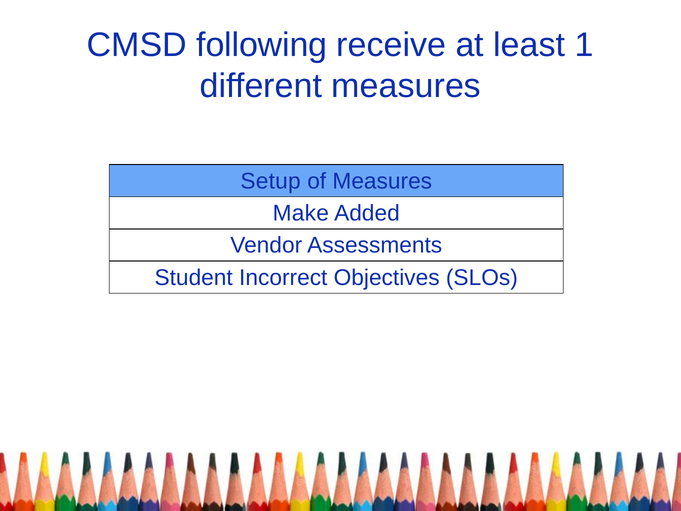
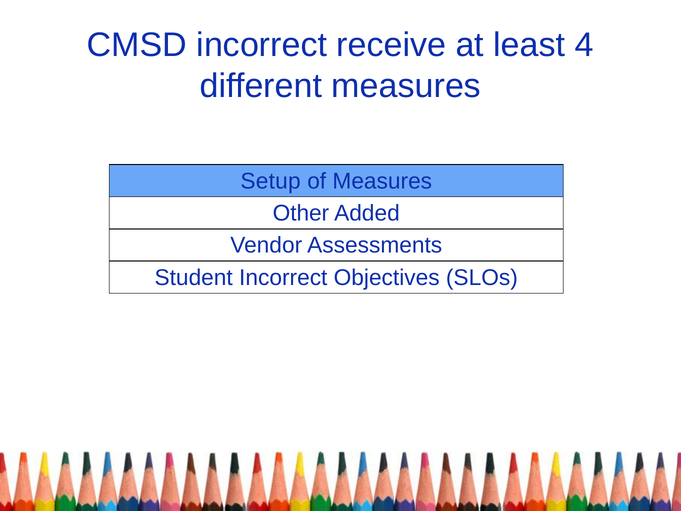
CMSD following: following -> incorrect (262, 45)
1: 1 -> 4 (584, 45)
Make: Make -> Other (301, 213)
